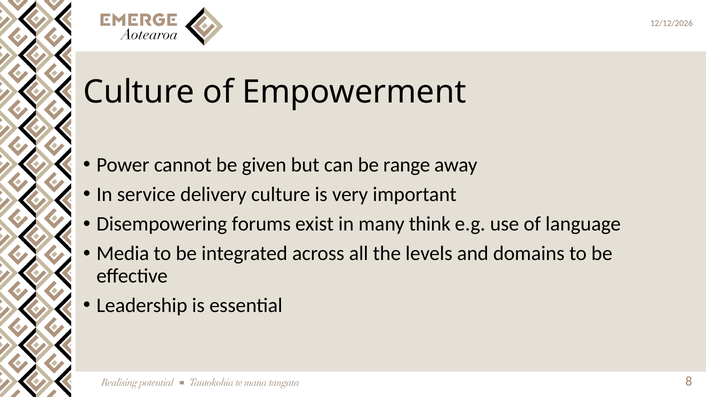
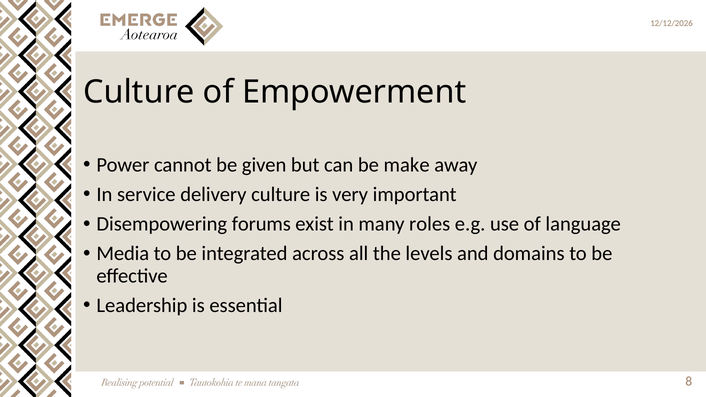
range: range -> make (407, 165)
think: think -> roles (430, 224)
